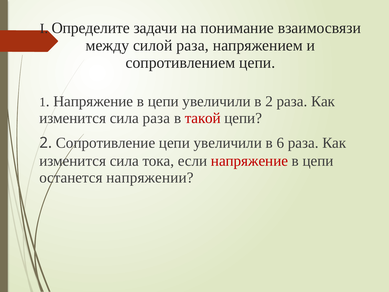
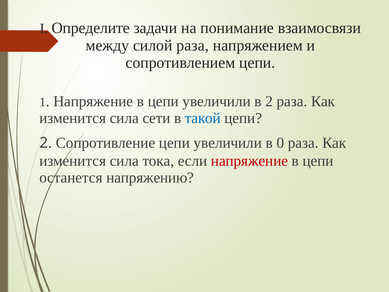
сила раза: раза -> сети (156, 118)
такой colour: red -> blue (203, 118)
6: 6 -> 0 (280, 143)
напряжении: напряжении -> напряжению (150, 177)
